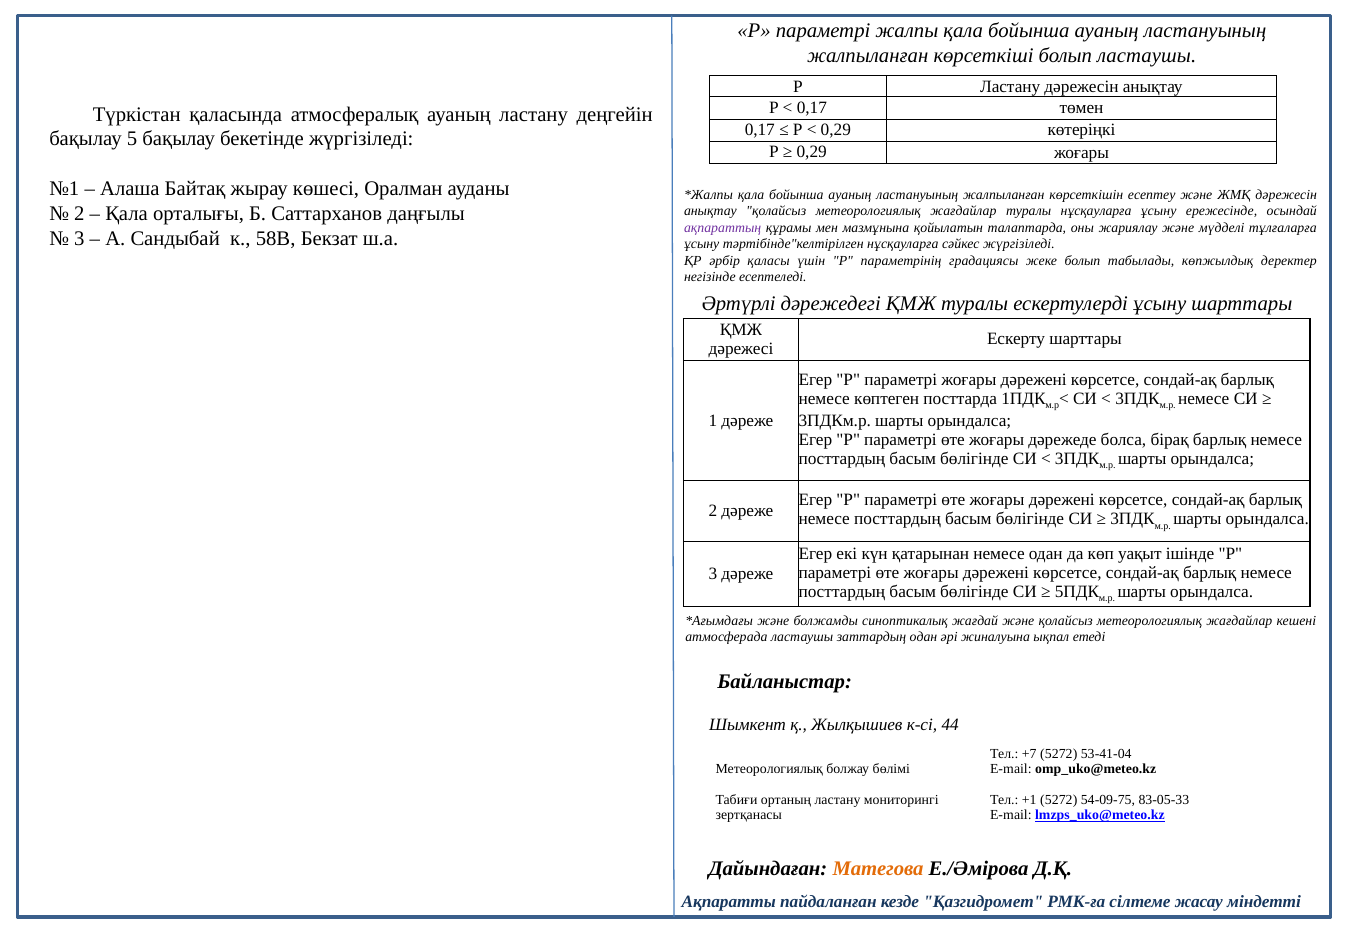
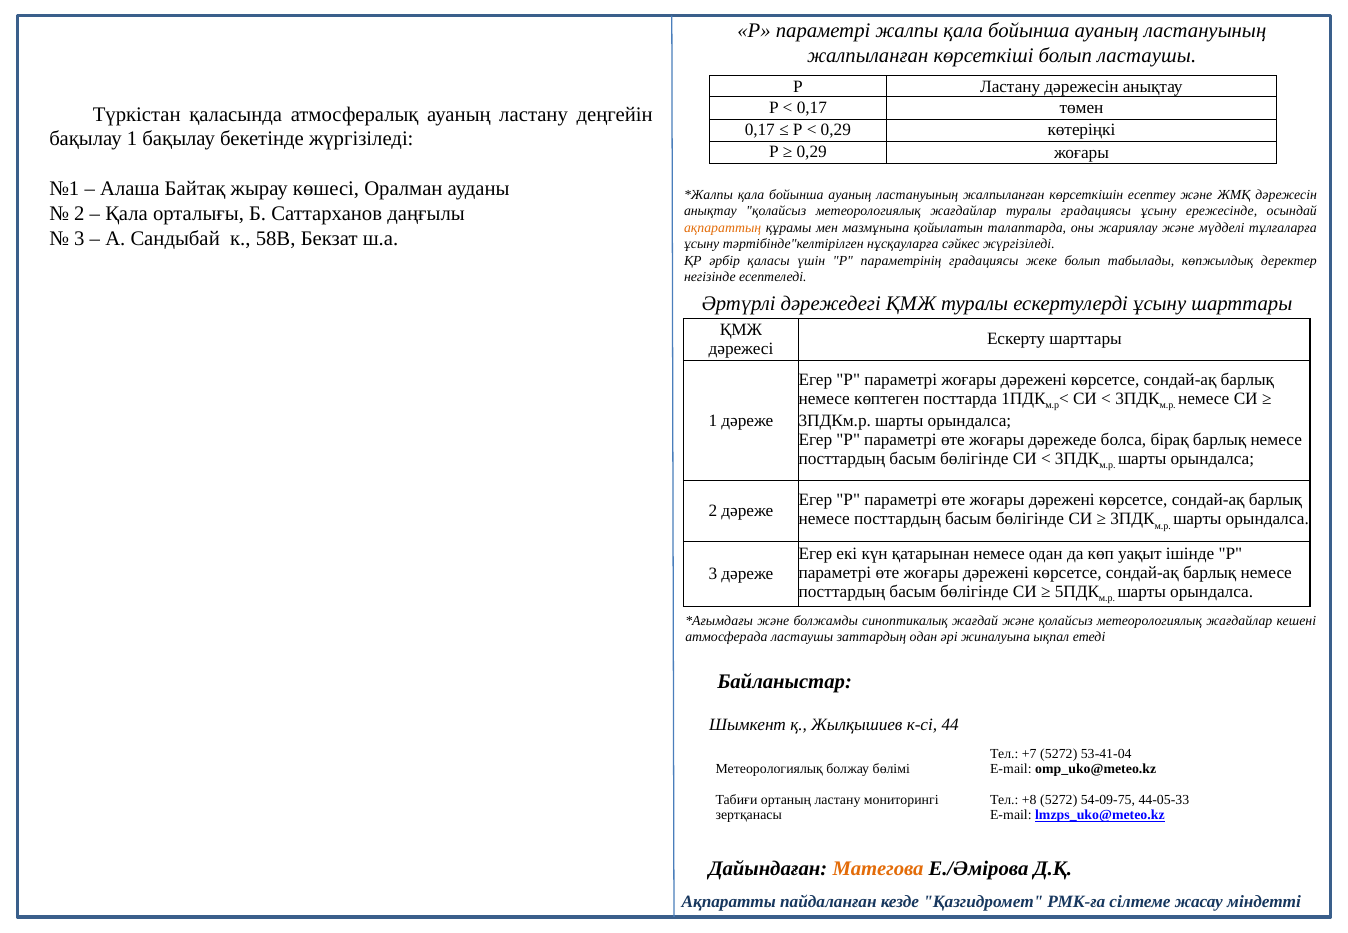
бақылау 5: 5 -> 1 (132, 139)
туралы нұсқауларға: нұсқауларға -> градациясы (1096, 211)
ақпараттың colour: purple -> orange (723, 228)
+1: +1 -> +8 (1029, 800)
83-05-33: 83-05-33 -> 44-05-33 (1164, 800)
